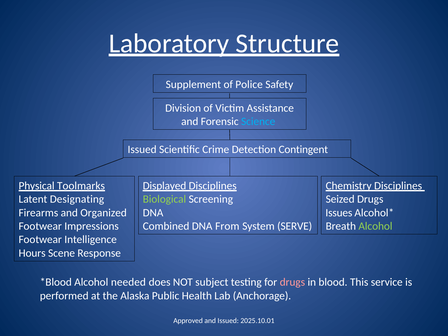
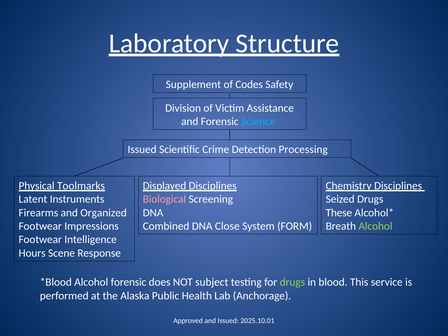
Police: Police -> Codes (249, 84)
Contingent: Contingent -> Processing (303, 150)
Designating: Designating -> Instruments (77, 199)
Biological colour: light green -> pink (164, 199)
Issues: Issues -> These (339, 213)
From: From -> Close (227, 226)
SERVE: SERVE -> FORM (295, 226)
Alcohol needed: needed -> forensic (129, 282)
drugs colour: pink -> light green (292, 282)
